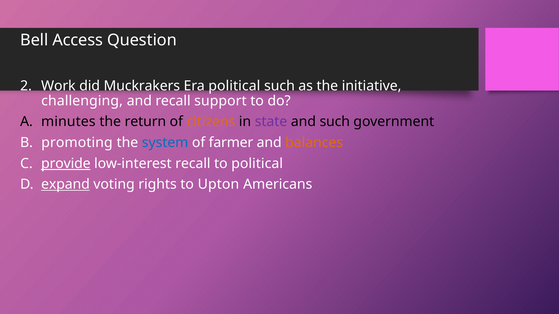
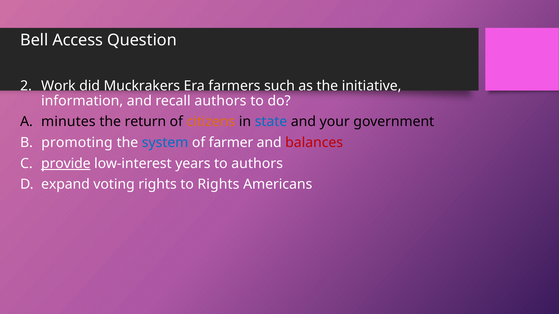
Era political: political -> farmers (234, 86)
challenging: challenging -> information (82, 101)
recall support: support -> authors (220, 101)
state colour: purple -> blue (271, 122)
and such: such -> your (335, 122)
balances colour: orange -> red (314, 143)
low-interest recall: recall -> years (193, 164)
to political: political -> authors (257, 164)
expand underline: present -> none (65, 185)
to Upton: Upton -> Rights (218, 185)
